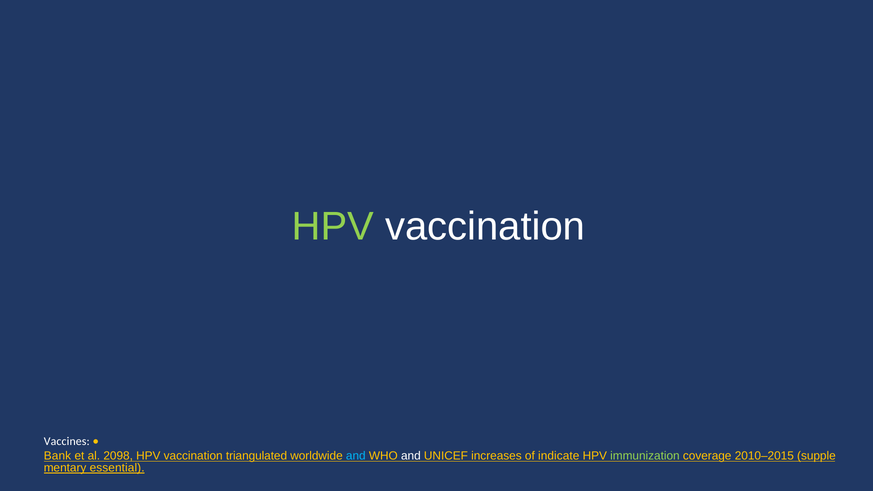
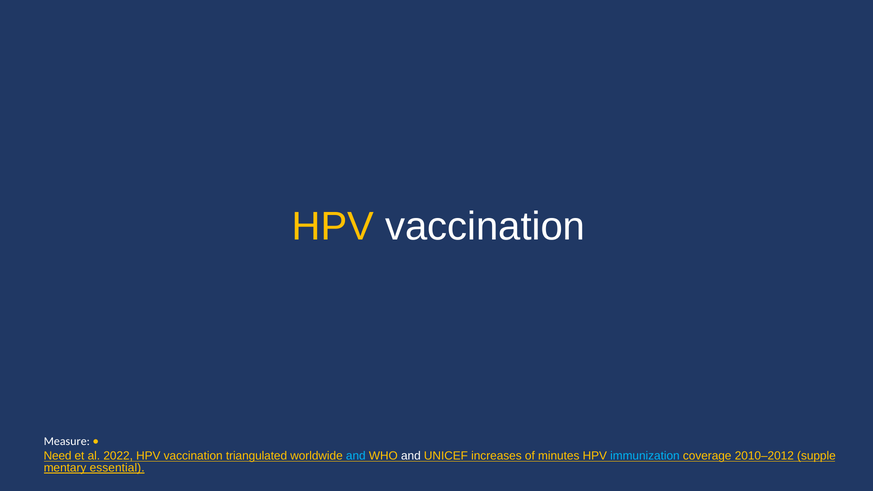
HPV colour: light green -> yellow (333, 226)
Vaccines: Vaccines -> Measure (67, 442)
Bank: Bank -> Need (58, 456)
2098: 2098 -> 2022 (118, 456)
indicate: indicate -> minutes (559, 456)
immunization colour: light green -> light blue (645, 456)
2010–2015: 2010–2015 -> 2010–2012 (764, 456)
